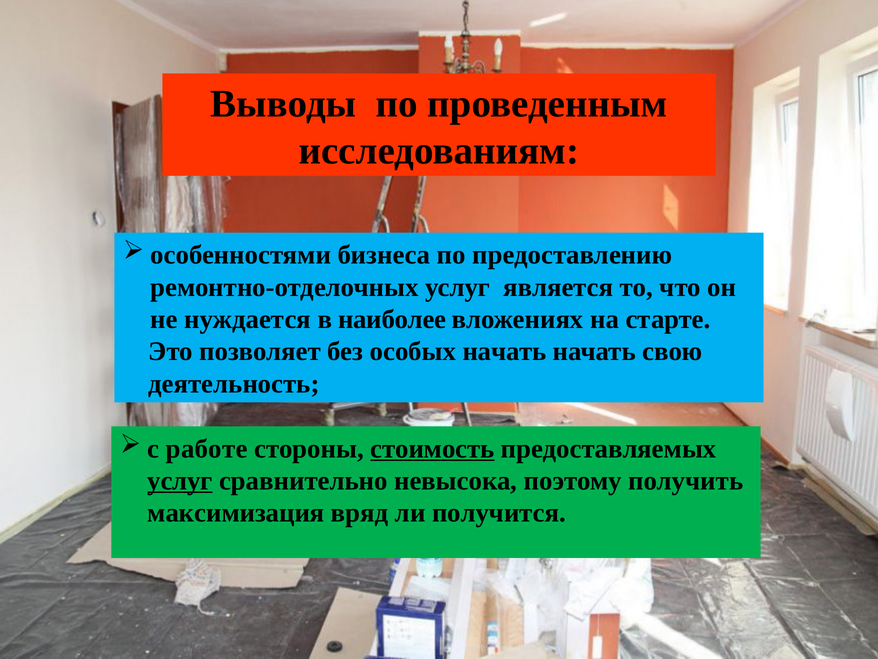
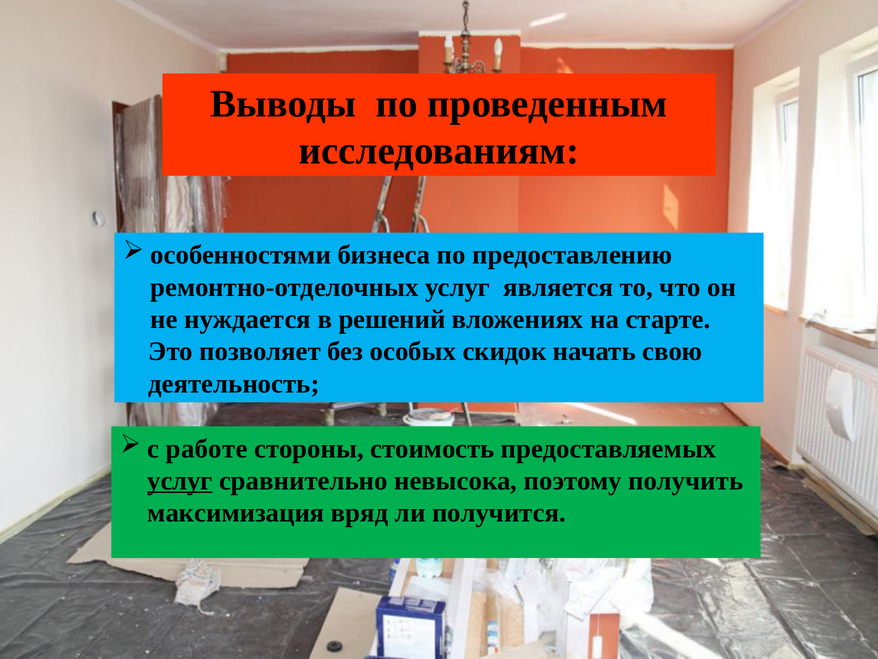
наиболее: наиболее -> решений (392, 319)
особых начать: начать -> скидок (505, 351)
стоимость underline: present -> none (432, 448)
